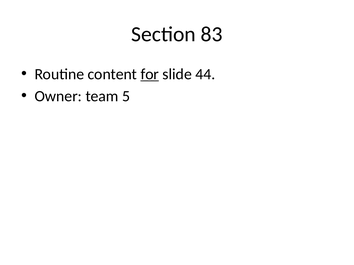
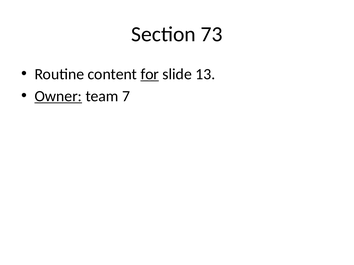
83: 83 -> 73 (212, 34)
44: 44 -> 13 (205, 74)
Owner underline: none -> present (58, 96)
5: 5 -> 7 (126, 96)
